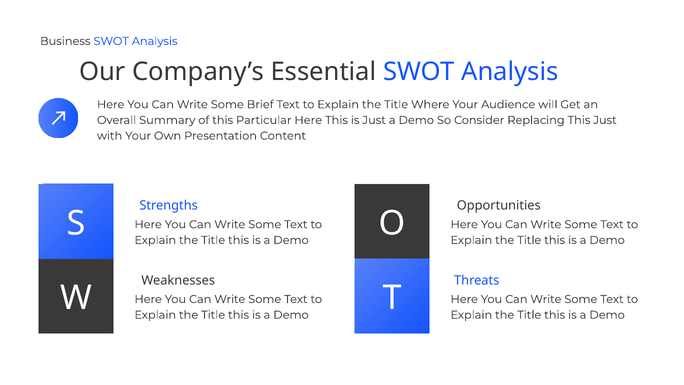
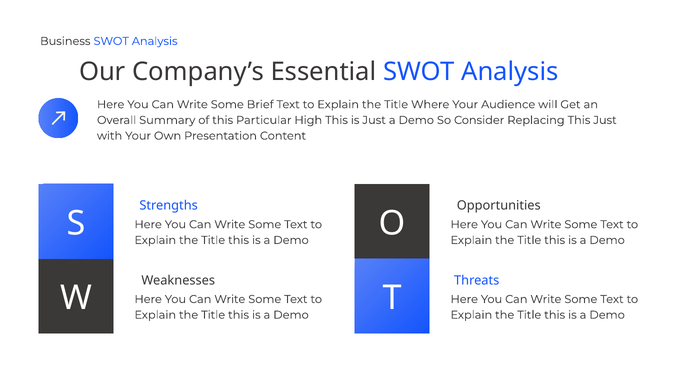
Particular Here: Here -> High (308, 120)
